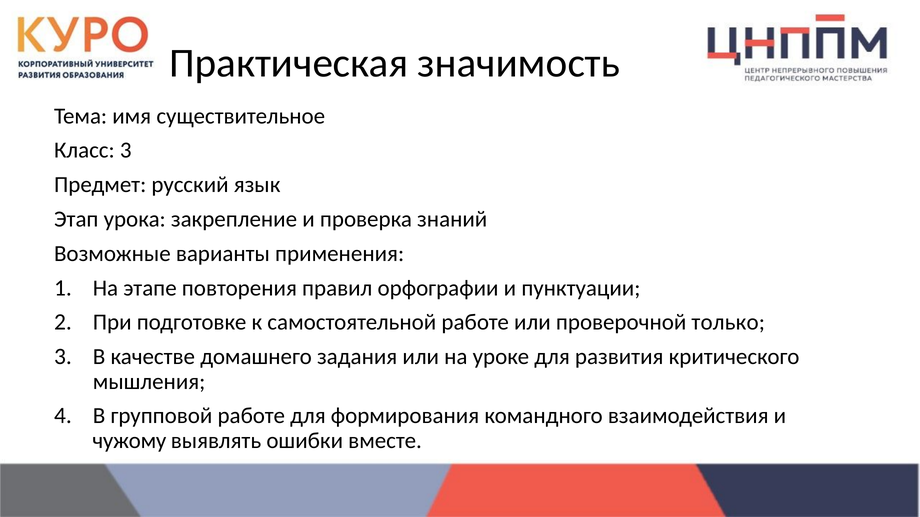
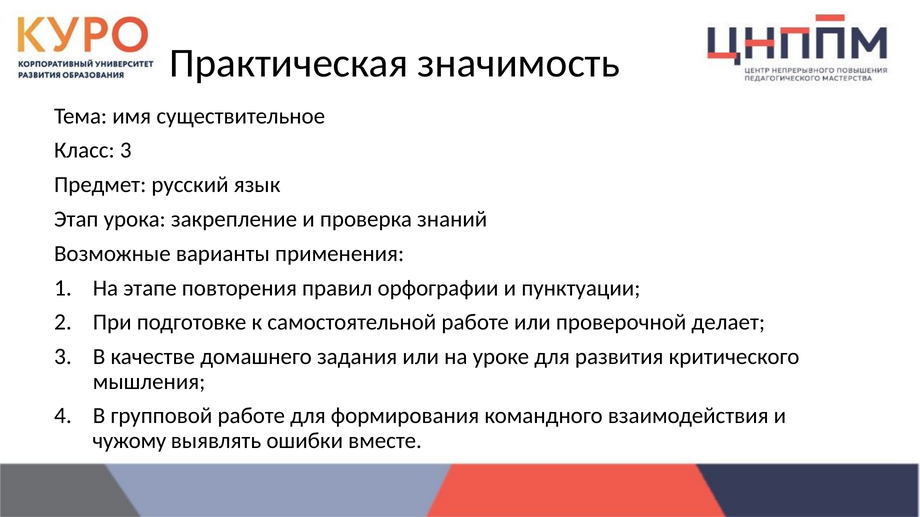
только: только -> делает (728, 323)
